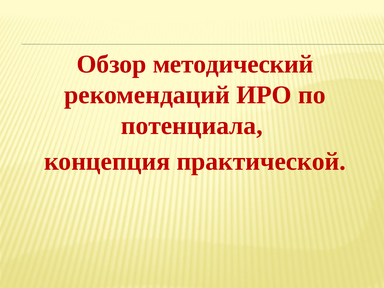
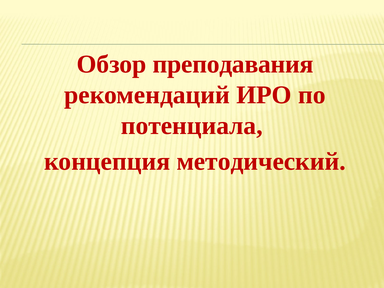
методический: методический -> преподавания (233, 64)
практической: практической -> методический (261, 162)
